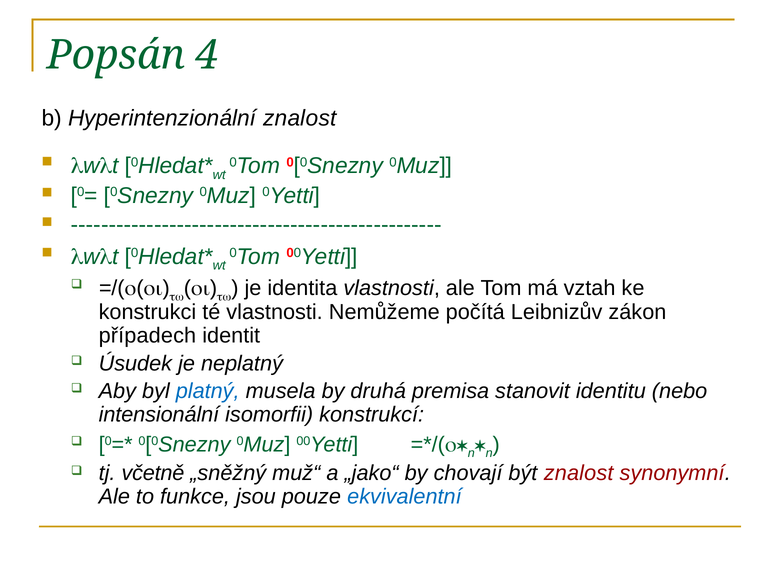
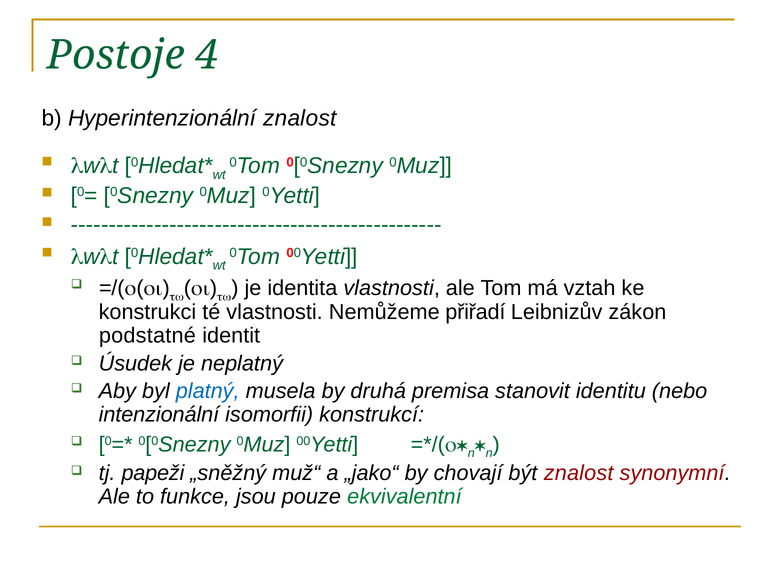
Popsán: Popsán -> Postoje (116, 55)
počítá: počítá -> přiřadí (475, 312)
případech: případech -> podstatné (147, 336)
intensionální: intensionální -> intenzionální (159, 415)
včetně: včetně -> papeži (153, 473)
ekvivalentní colour: blue -> green (404, 497)
